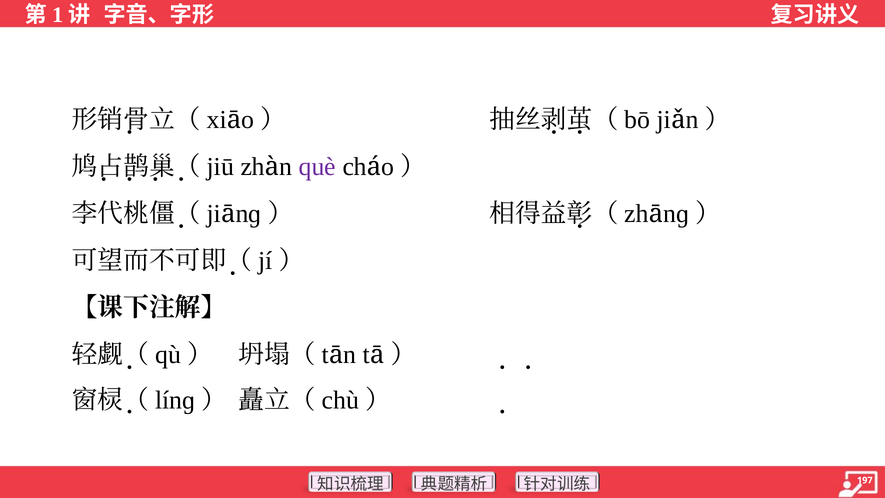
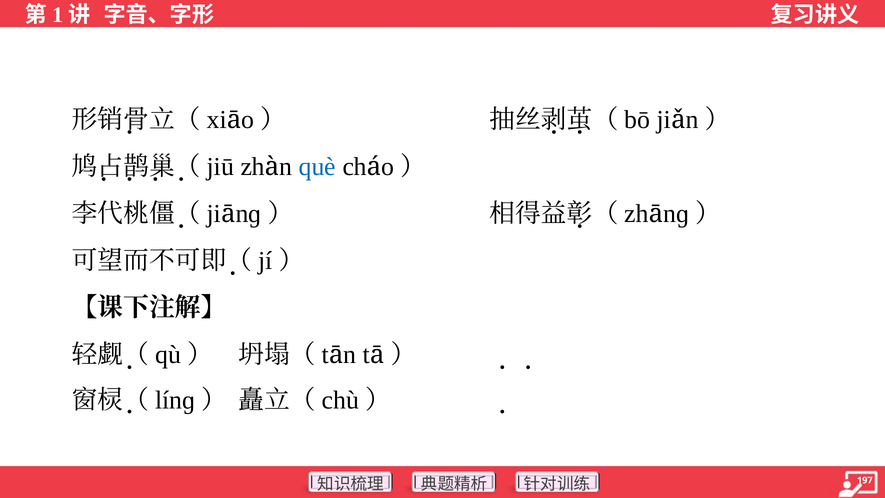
què colour: purple -> blue (317, 167)
